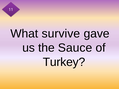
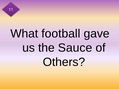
survive: survive -> football (61, 34)
Turkey: Turkey -> Others (64, 62)
